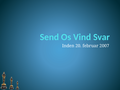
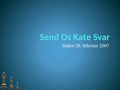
Vind: Vind -> Kate (82, 37)
